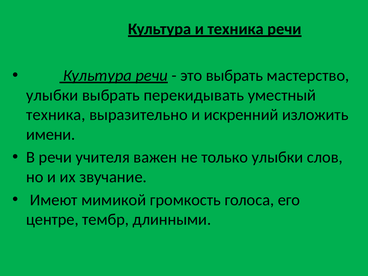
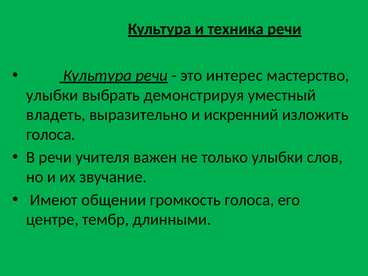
это выбрать: выбрать -> интерес (234, 75)
перекидывать: перекидывать -> демонстрируя (194, 95)
техника: техника -> владеть (56, 115)
имени: имени -> голоса (51, 134)
мимикой: мимикой -> общении (114, 200)
